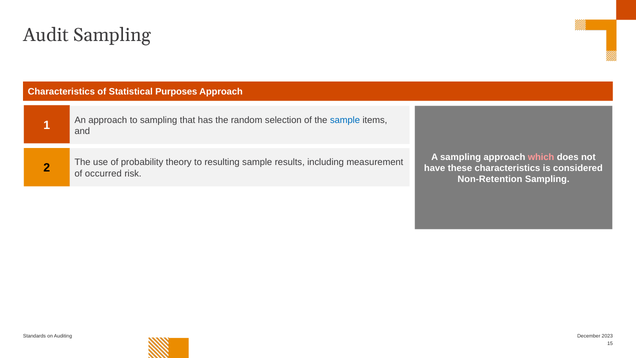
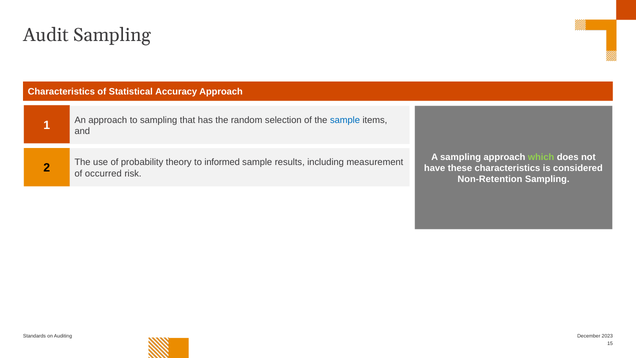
Purposes: Purposes -> Accuracy (176, 92)
which colour: pink -> light green (541, 157)
resulting: resulting -> informed (222, 162)
